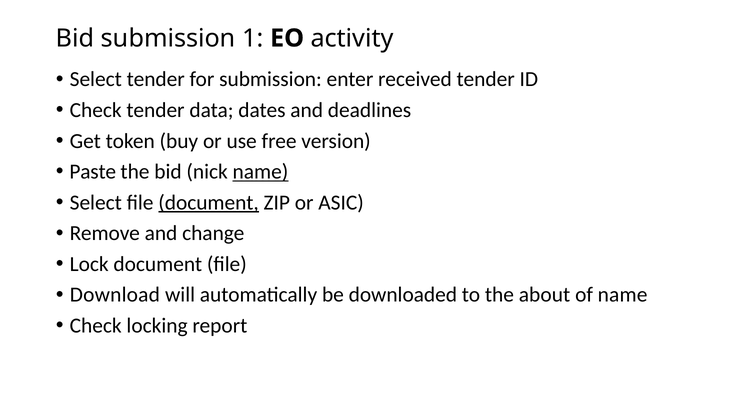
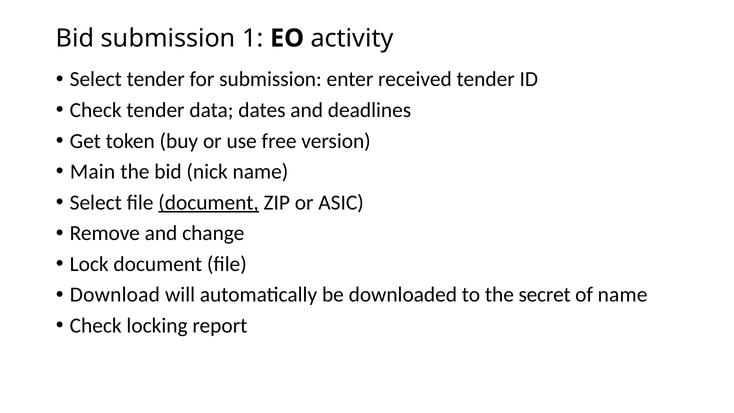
Paste: Paste -> Main (93, 172)
name underline: present -> none (260, 172)
about: about -> secret (545, 295)
